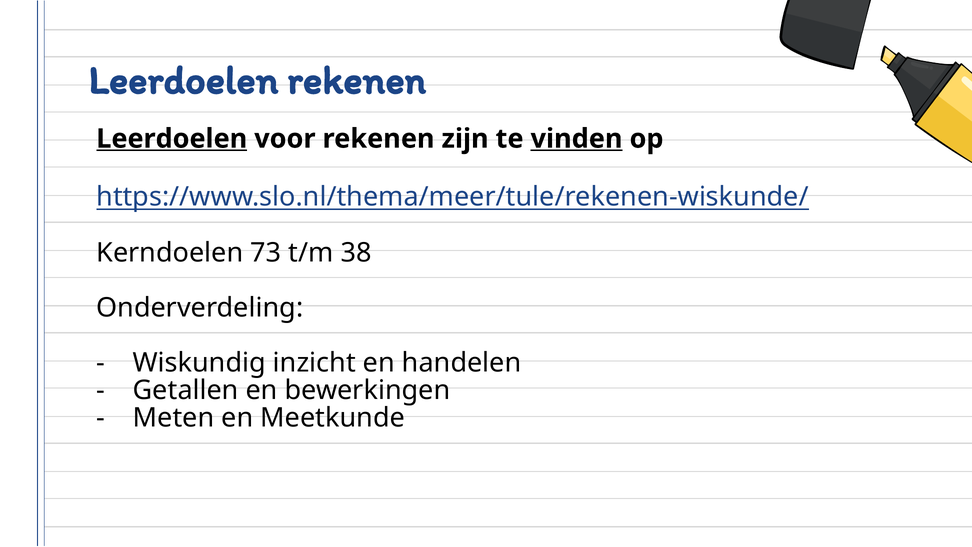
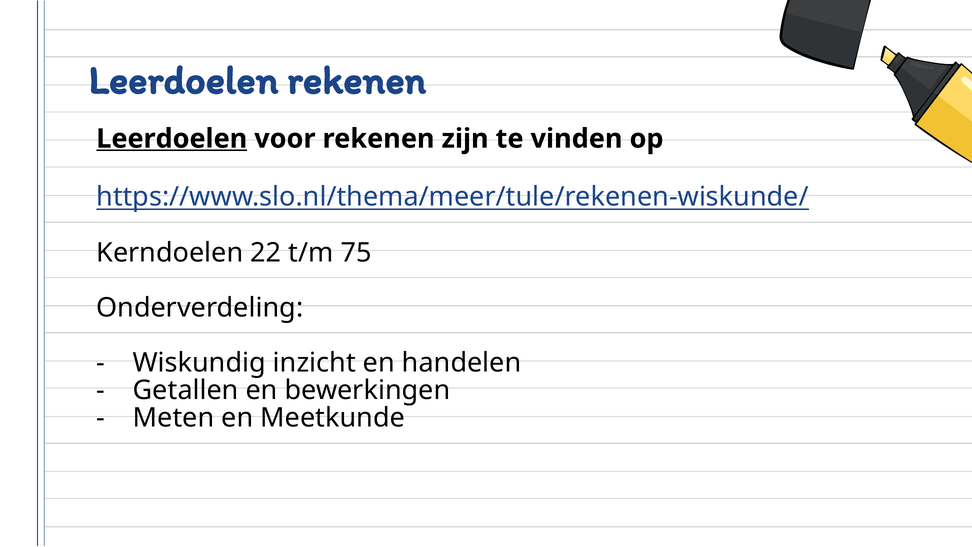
vinden underline: present -> none (577, 139)
73: 73 -> 22 (266, 253)
38: 38 -> 75 (356, 253)
